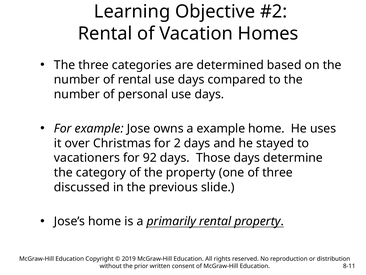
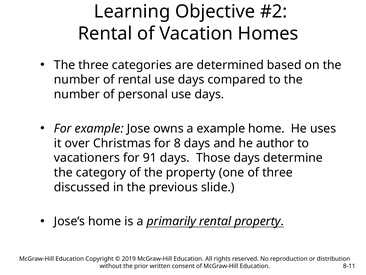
2: 2 -> 8 (177, 143)
stayed: stayed -> author (275, 143)
92: 92 -> 91 (150, 158)
